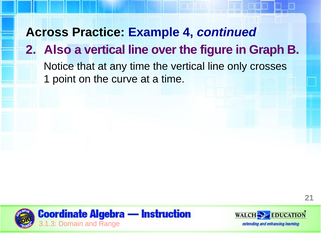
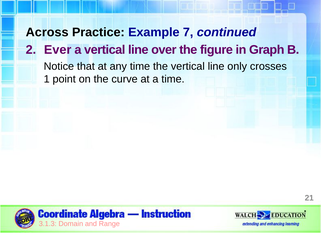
4: 4 -> 7 (188, 32)
Also: Also -> Ever (58, 50)
